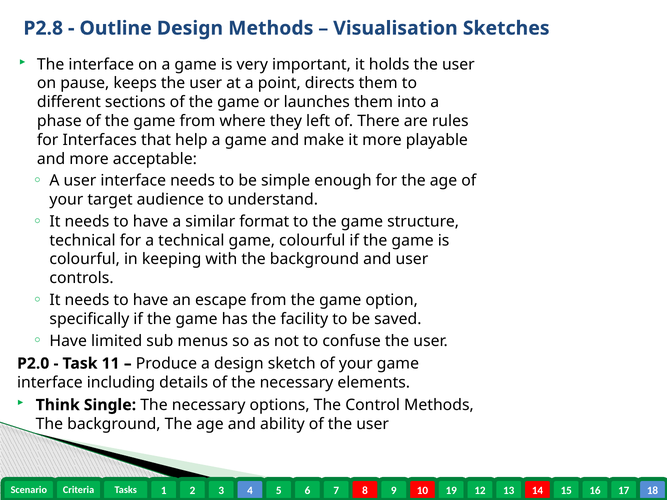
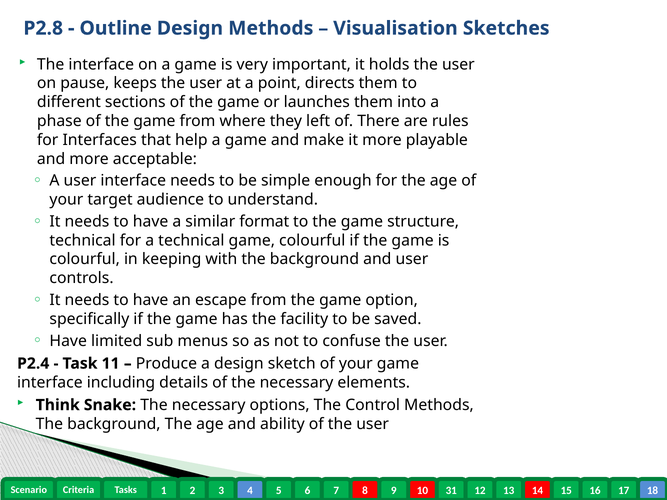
P2.0: P2.0 -> P2.4 (33, 364)
Single: Single -> Snake (110, 405)
19: 19 -> 31 (451, 491)
